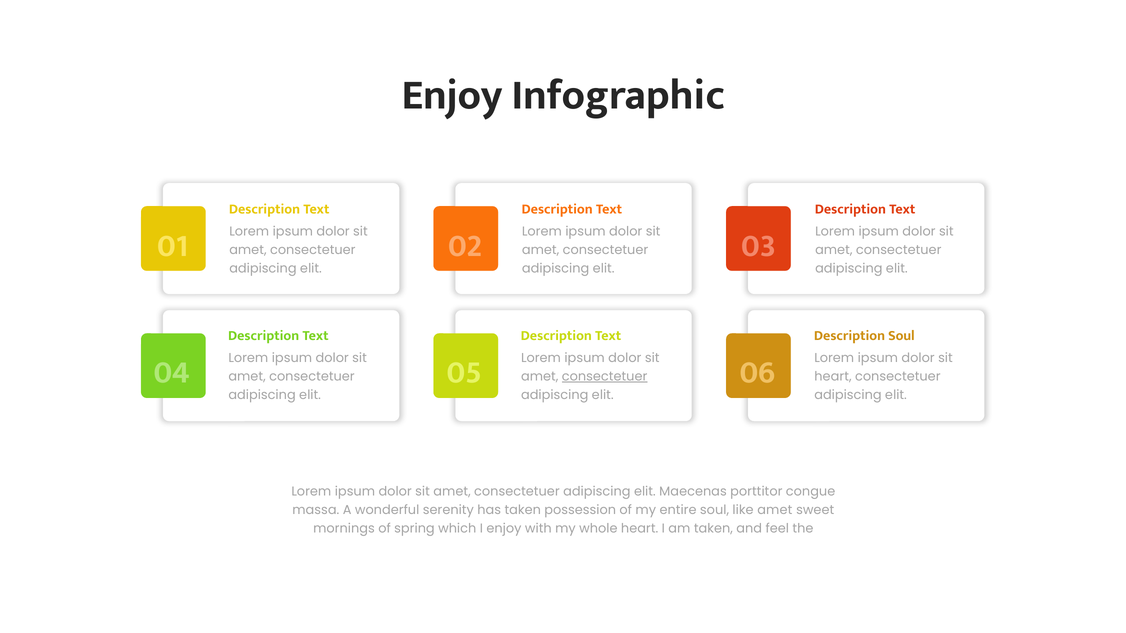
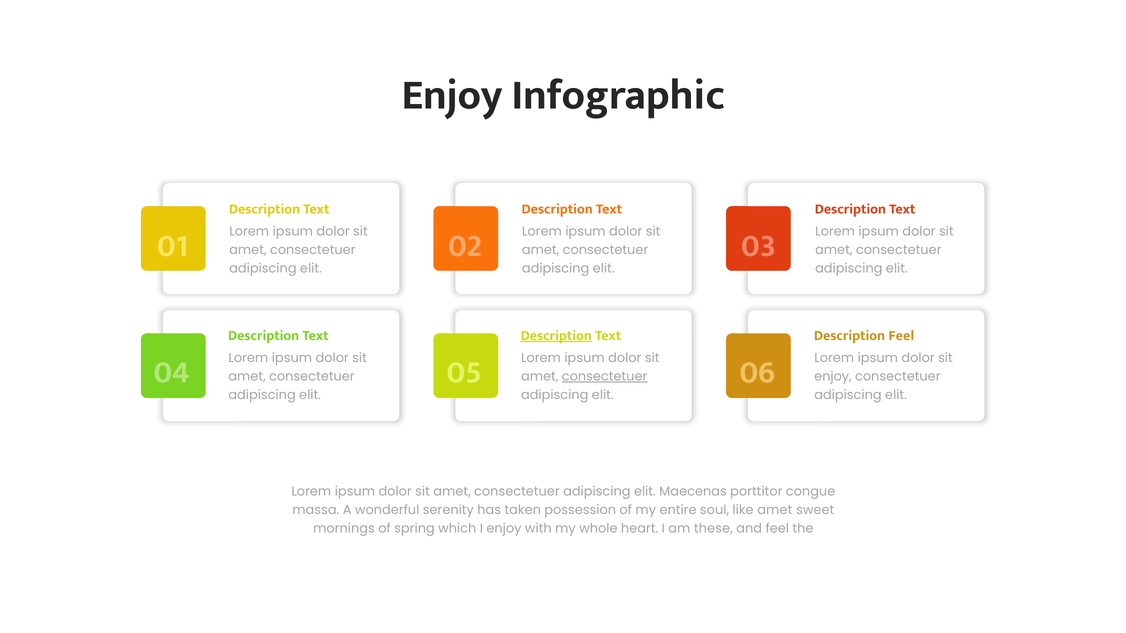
Description underline: none -> present (556, 336)
Description Soul: Soul -> Feel (901, 336)
heart: heart -> enjoy (833, 377)
am taken: taken -> these (713, 529)
